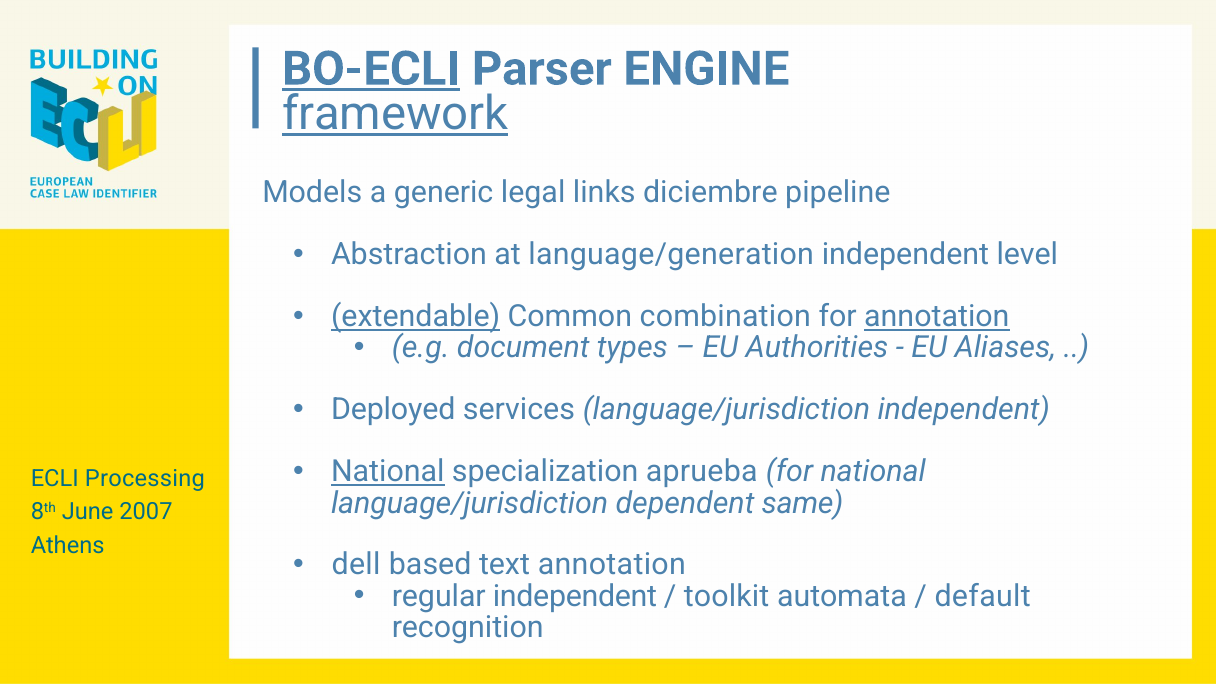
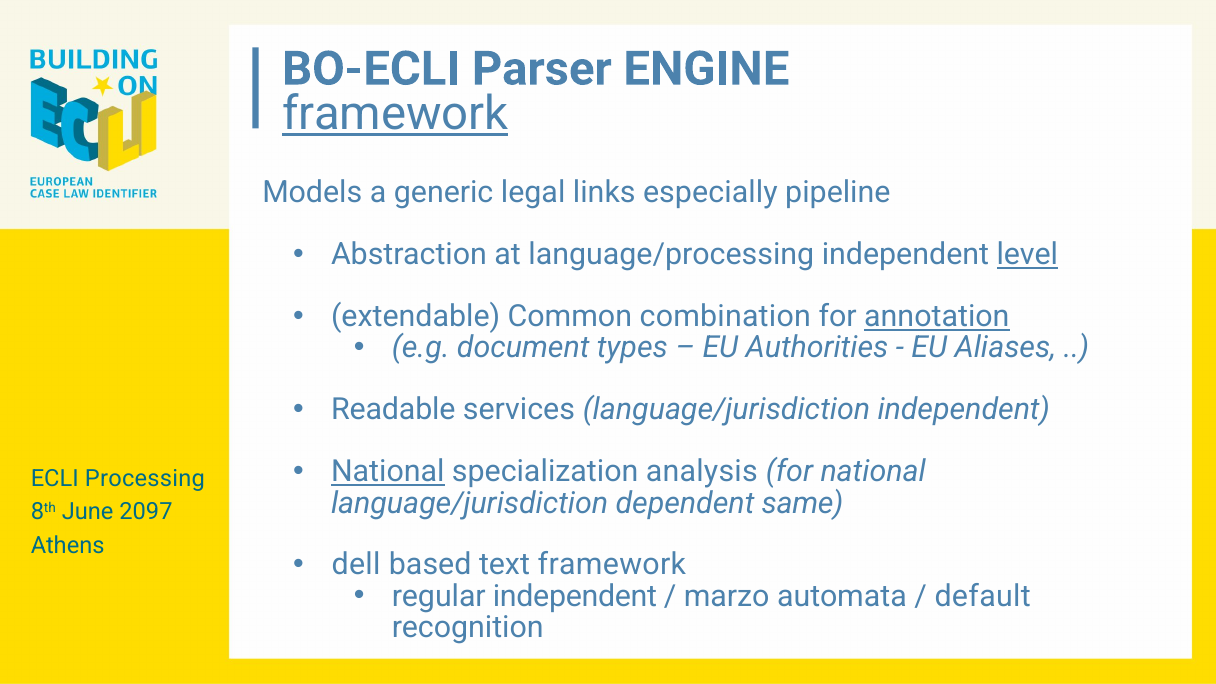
BO-ECLI underline: present -> none (371, 69)
diciembre: diciembre -> especially (710, 193)
language/generation: language/generation -> language/processing (671, 255)
level underline: none -> present (1027, 255)
extendable underline: present -> none (416, 317)
Deployed: Deployed -> Readable (393, 410)
aprueba: aprueba -> analysis (702, 472)
2007: 2007 -> 2097 (146, 512)
text annotation: annotation -> framework (612, 565)
toolkit: toolkit -> marzo (727, 596)
